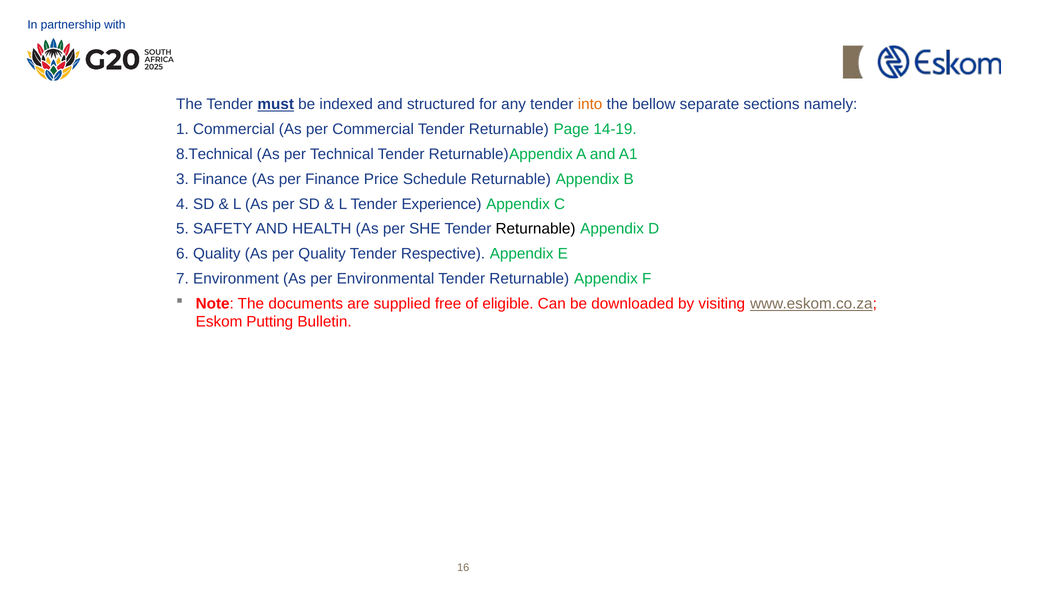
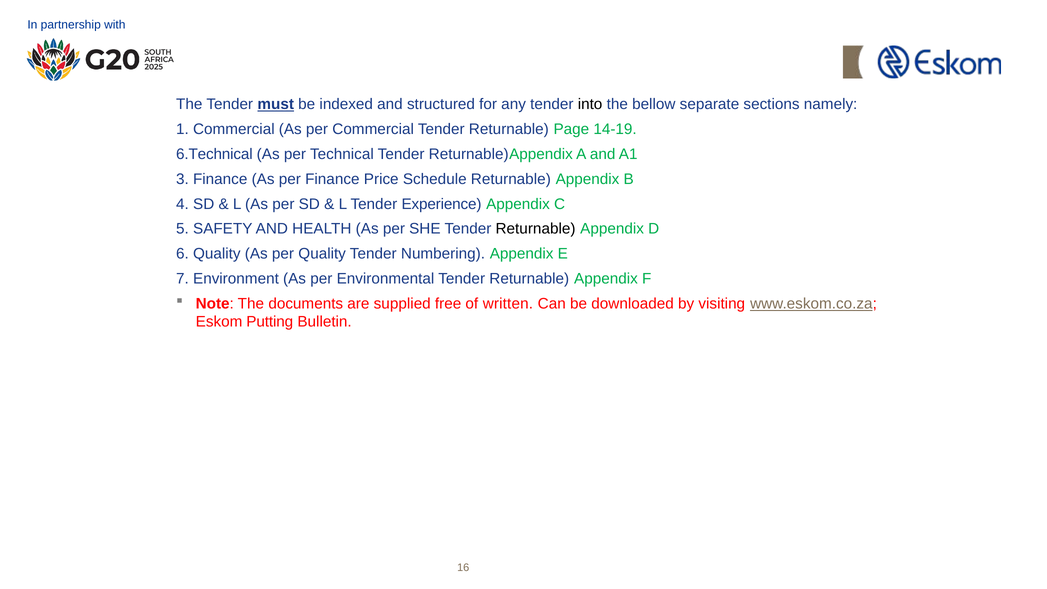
into colour: orange -> black (590, 104)
8.Technical: 8.Technical -> 6.Technical (214, 154)
Respective: Respective -> Numbering (443, 254)
eligible: eligible -> written (508, 304)
